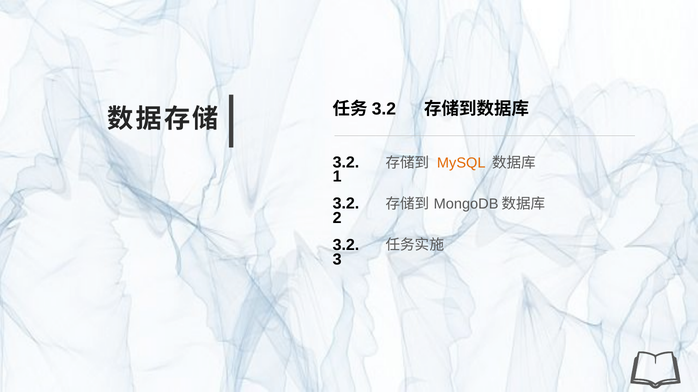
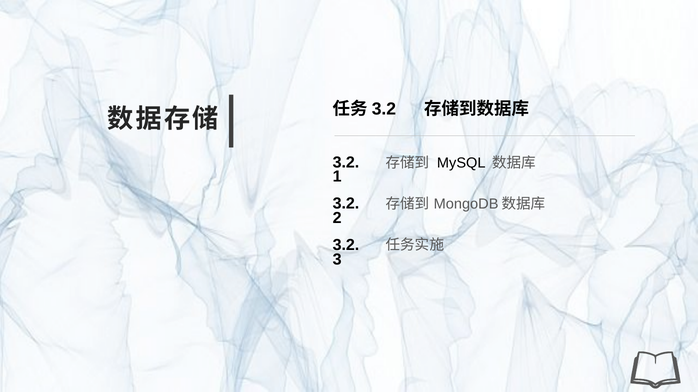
MySQL colour: orange -> black (461, 163)
